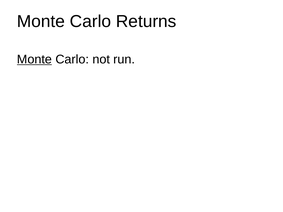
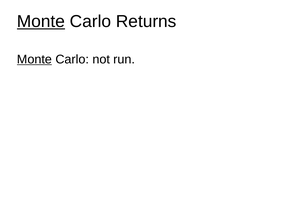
Monte underline: none -> present (41, 21)
